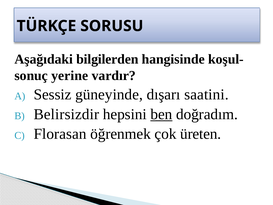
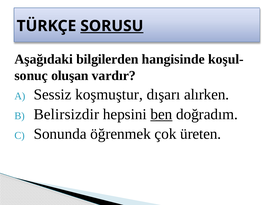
SORUSU underline: none -> present (112, 26)
yerine: yerine -> oluşan (70, 75)
güneyinde: güneyinde -> koşmuştur (109, 94)
saatini: saatini -> alırken (207, 94)
Florasan: Florasan -> Sonunda (60, 134)
